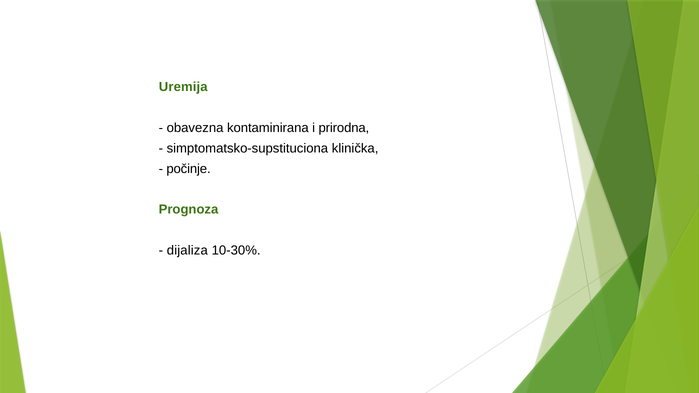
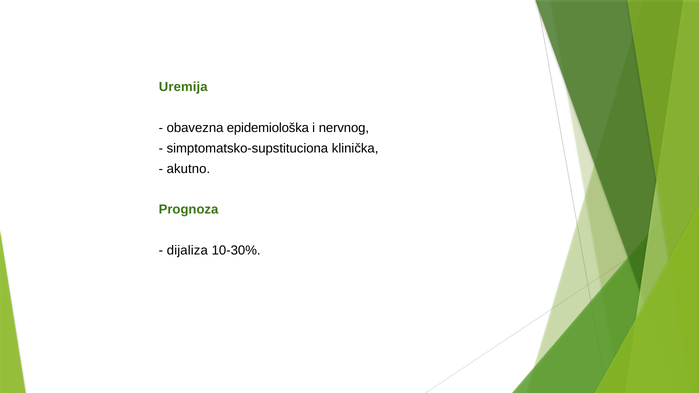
kontaminirana: kontaminirana -> epidemiološka (268, 128)
prirodna: prirodna -> nervnog (344, 128)
počinje: počinje -> akutno (188, 169)
